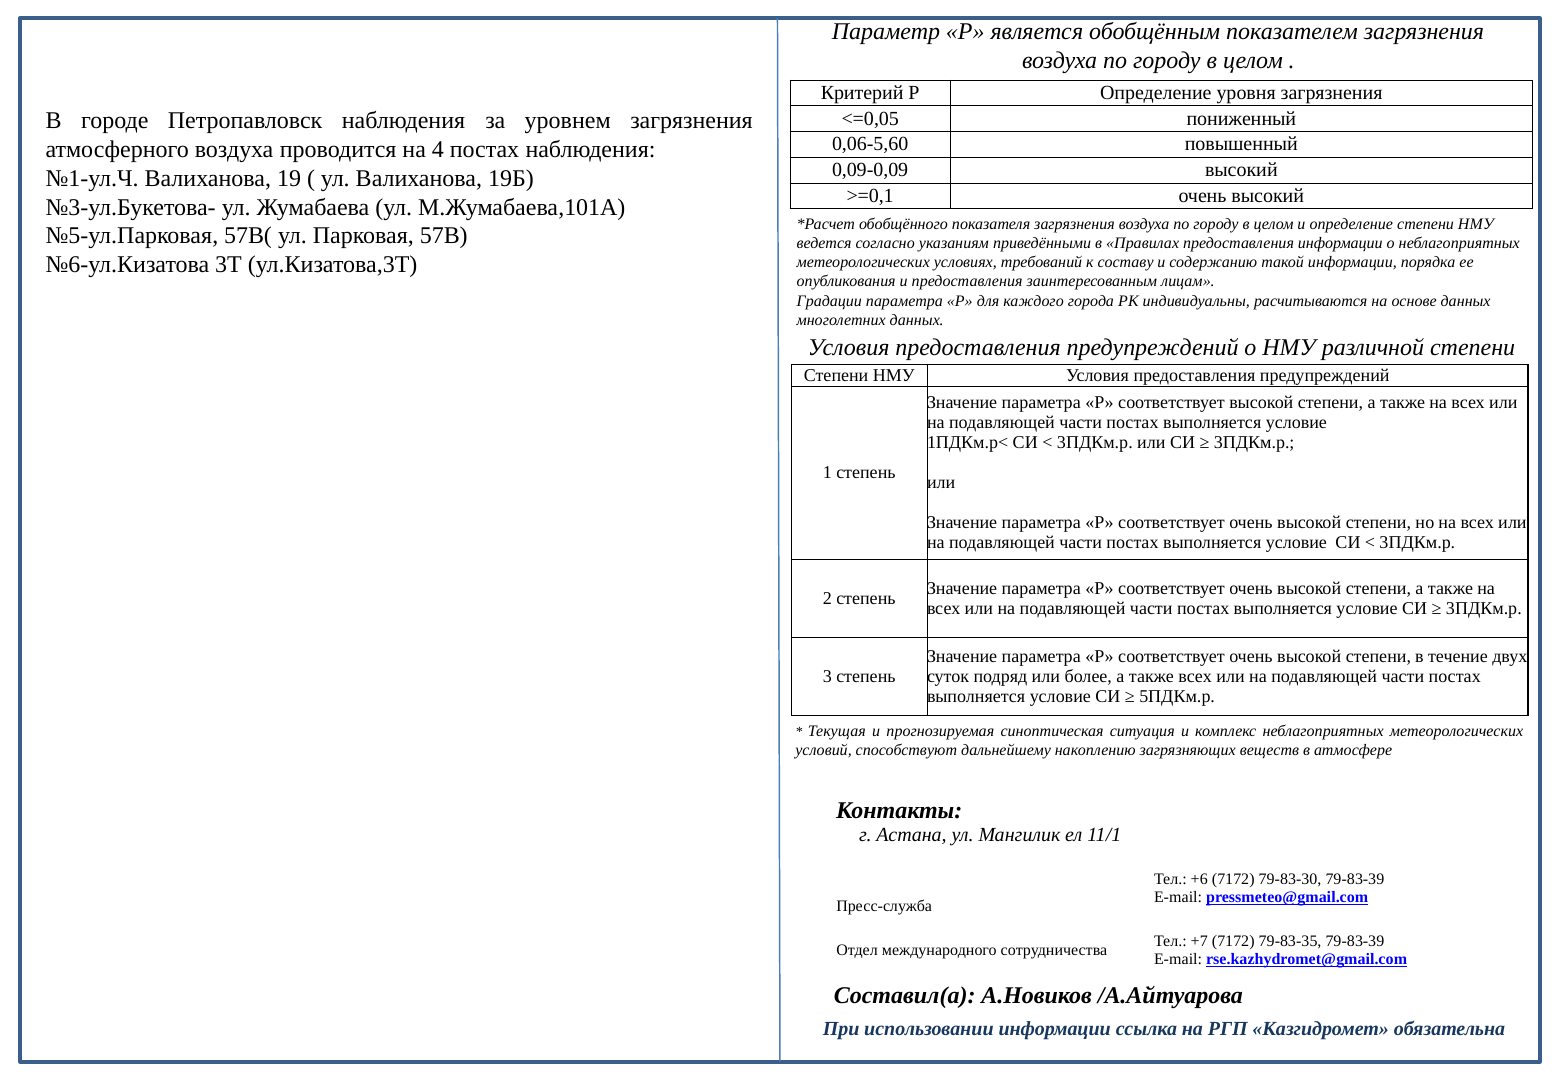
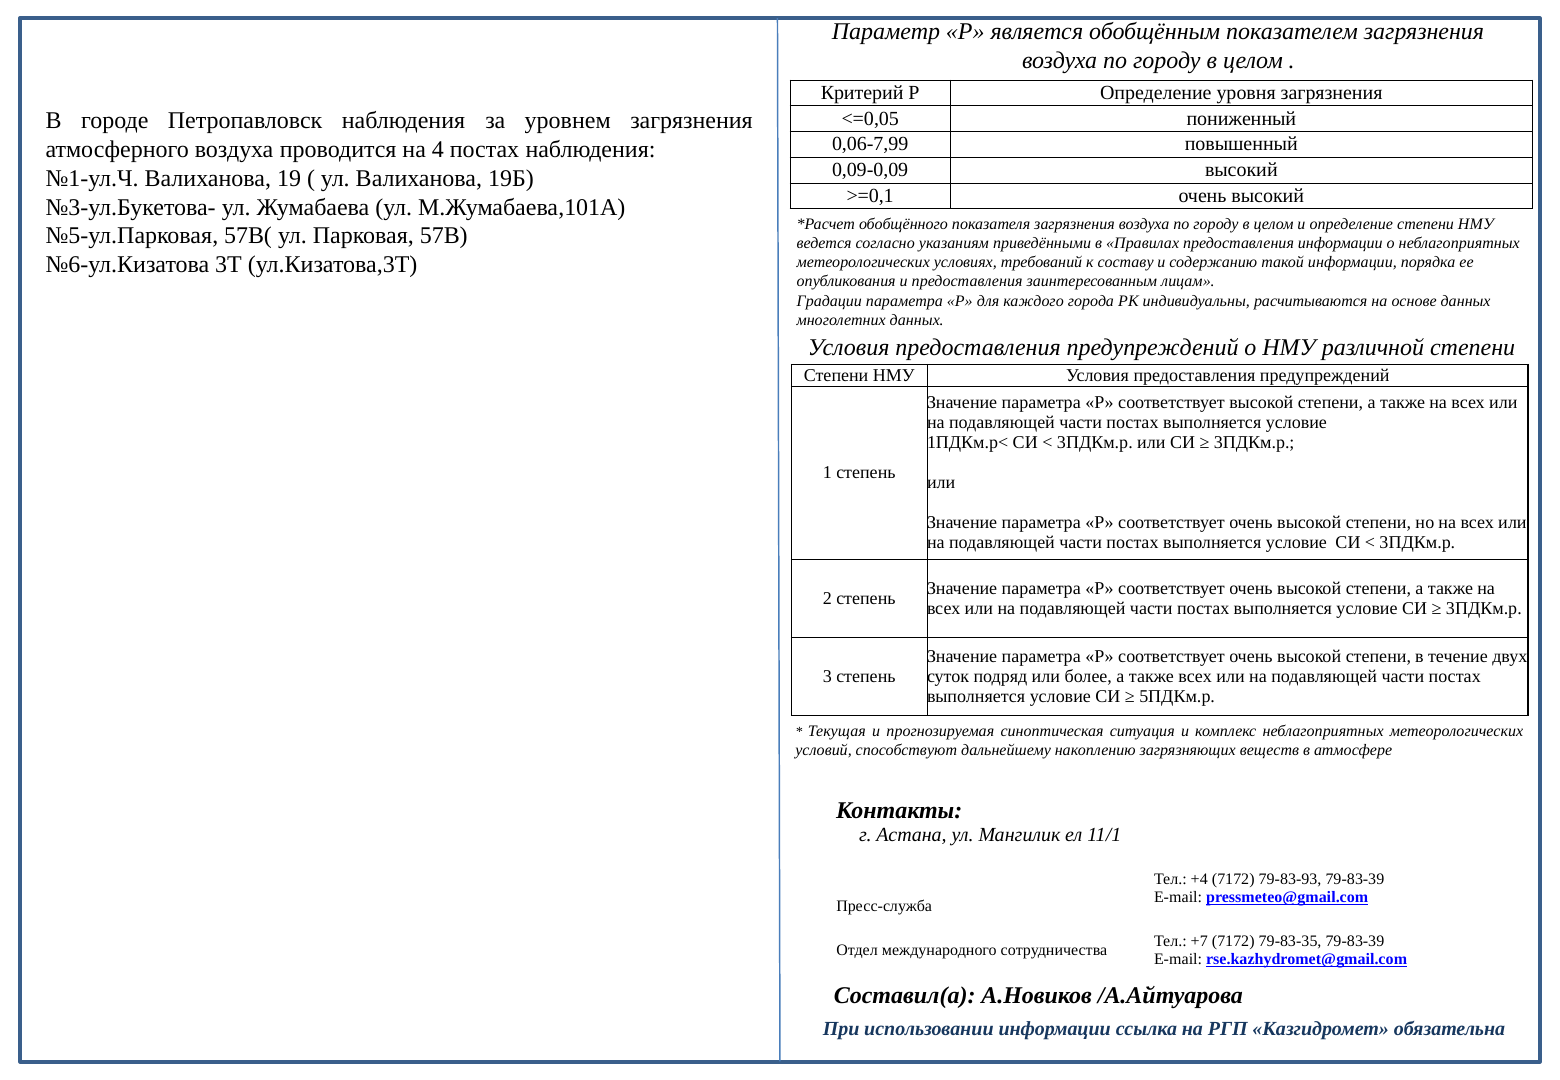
0,06-5,60: 0,06-5,60 -> 0,06-7,99 (870, 144)
+6: +6 -> +4 (1199, 879)
79-83-30: 79-83-30 -> 79-83-93 (1290, 879)
